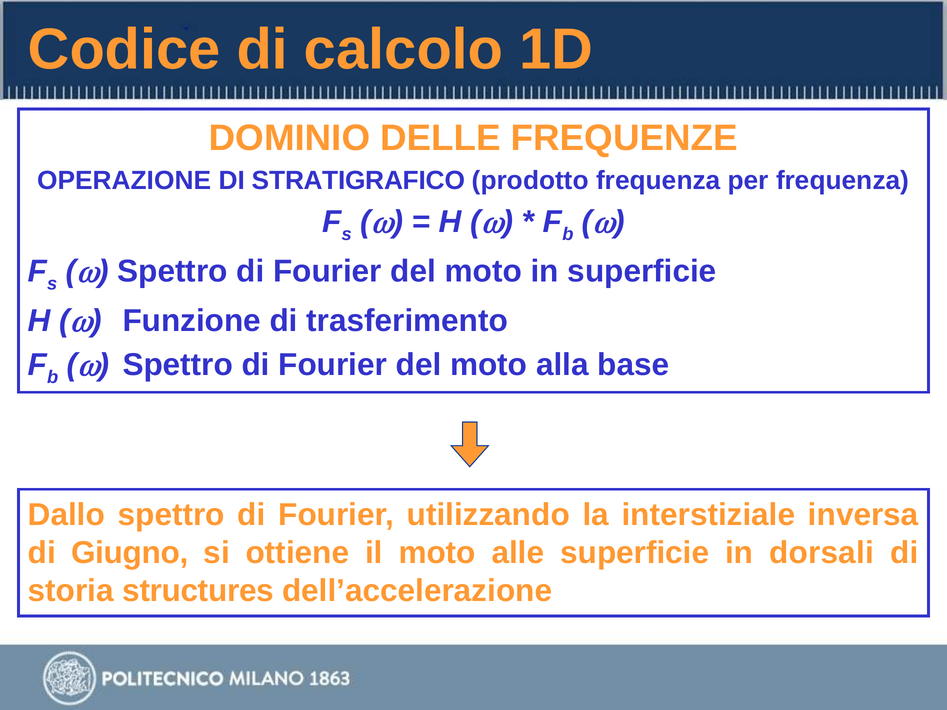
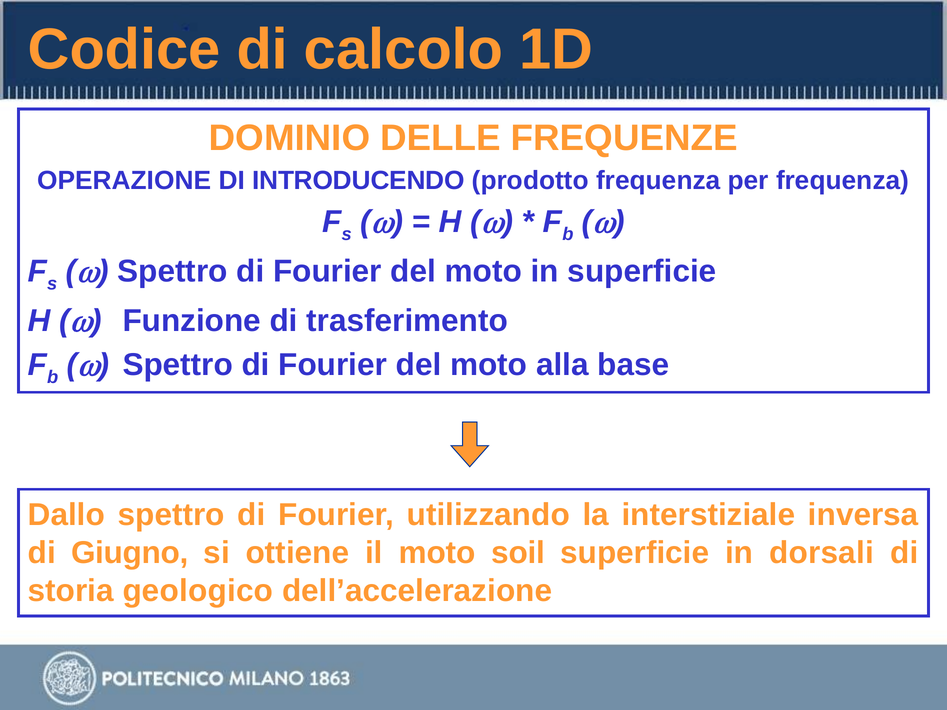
STRATIGRAFICO: STRATIGRAFICO -> INTRODUCENDO (358, 181)
alle: alle -> soil (518, 553)
structures: structures -> geologico (198, 591)
